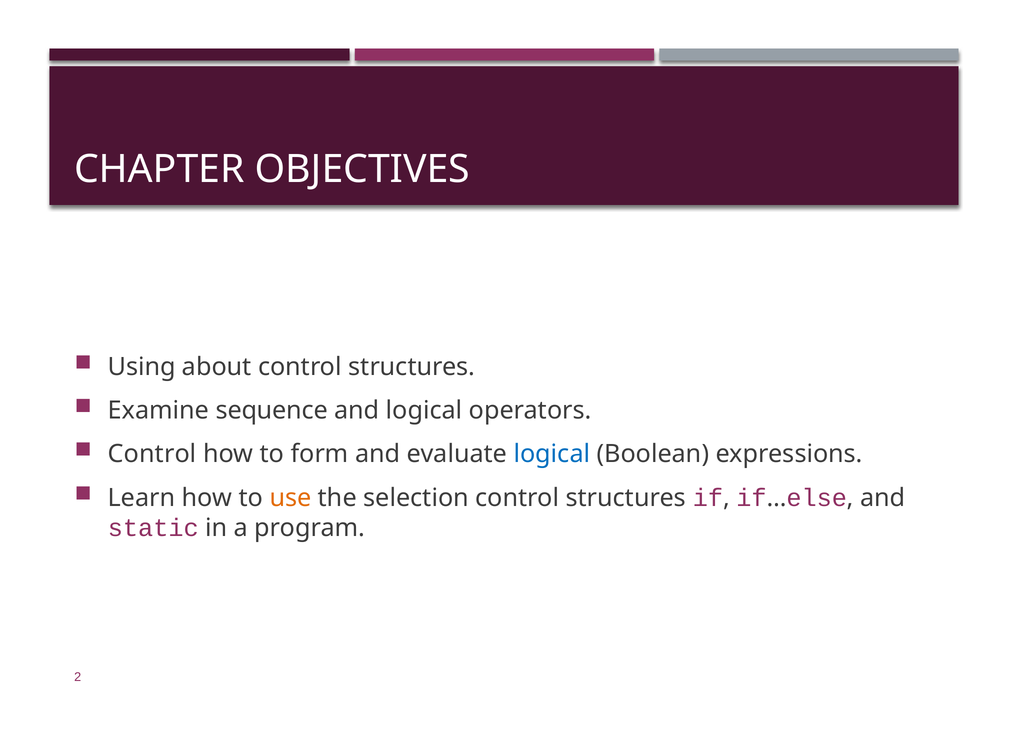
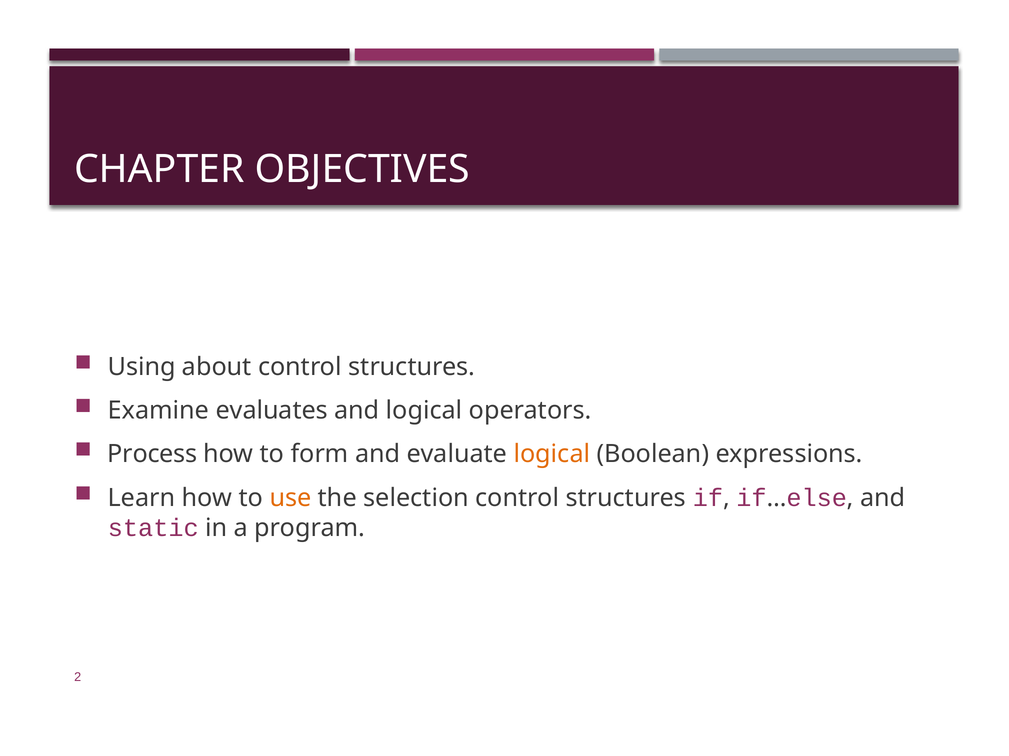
sequence: sequence -> evaluates (272, 411)
Control: Control -> Process (152, 455)
logical colour: blue -> orange (552, 455)
